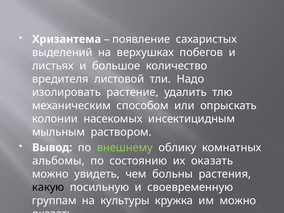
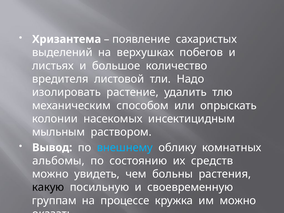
внешнему colour: light green -> light blue (125, 148)
их оказать: оказать -> средств (212, 161)
культуры: культуры -> процессе (125, 201)
